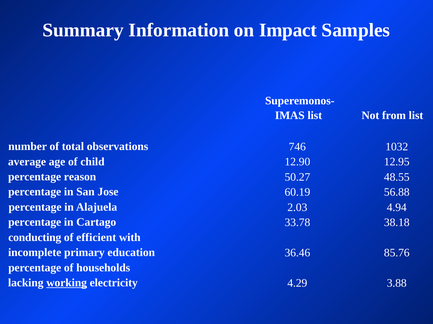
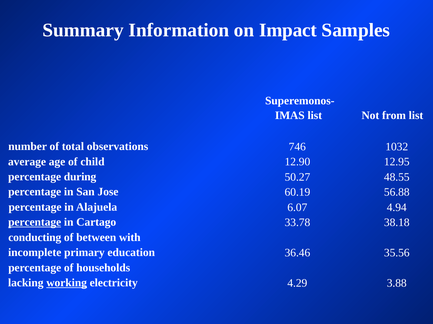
reason: reason -> during (80, 177)
2.03: 2.03 -> 6.07 (297, 208)
percentage underline: none -> present (35, 223)
efficient: efficient -> between (96, 238)
85.76: 85.76 -> 35.56 (397, 253)
